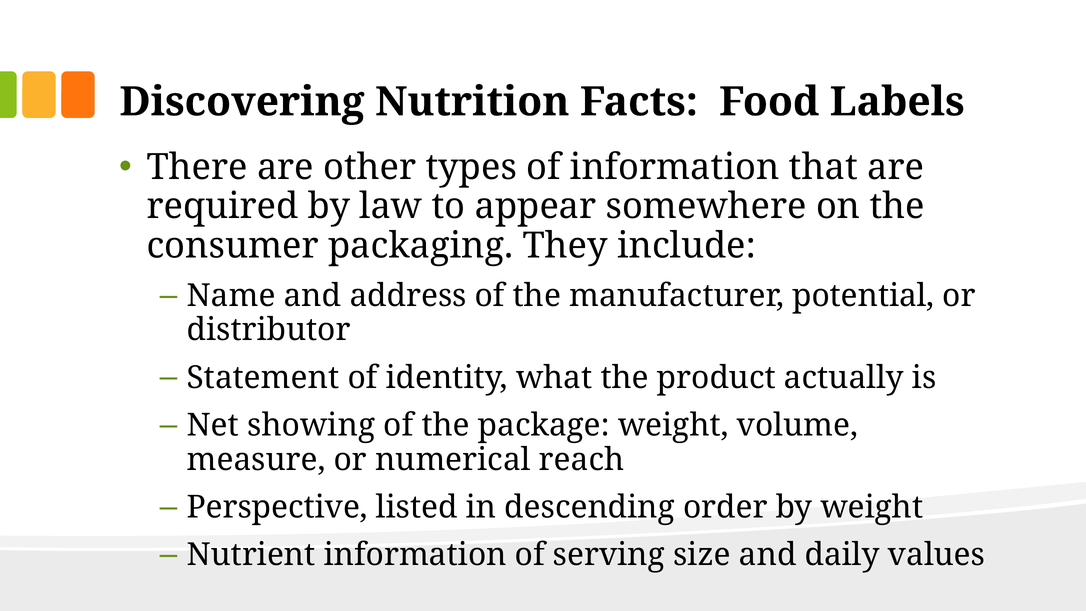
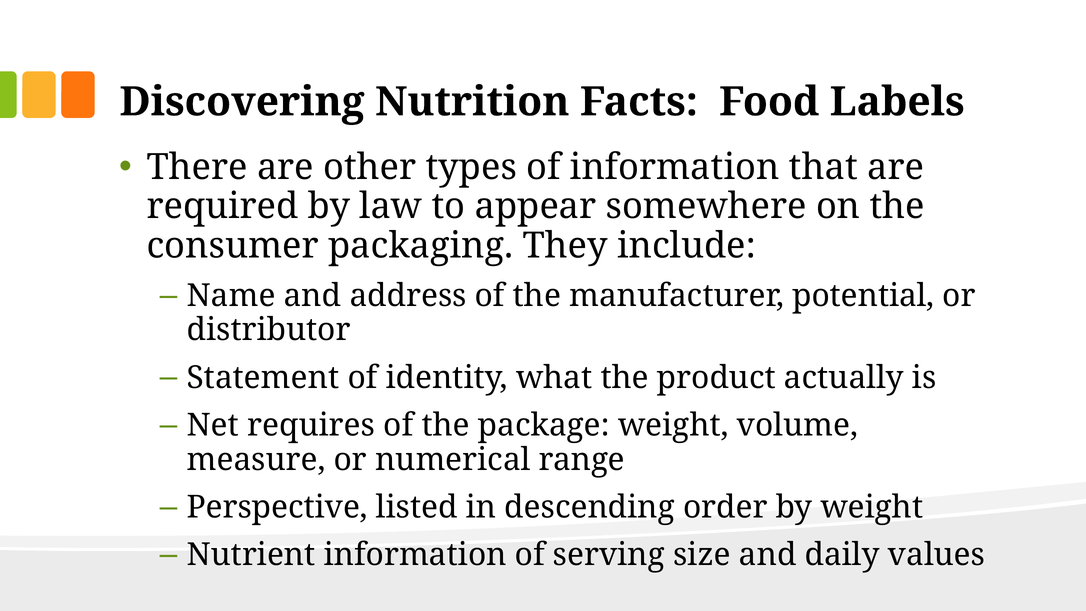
showing: showing -> requires (311, 425)
reach: reach -> range (582, 460)
